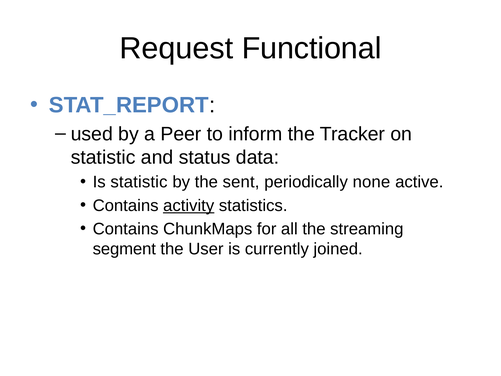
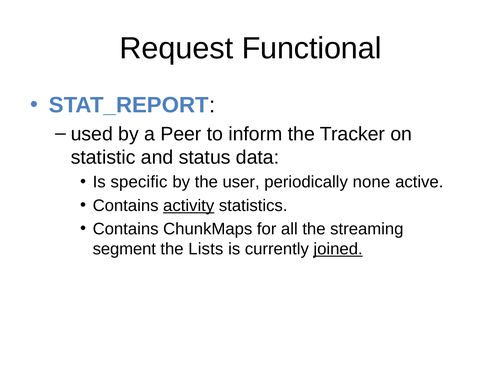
Is statistic: statistic -> specific (139, 182)
sent: sent -> user (241, 182)
User: User -> Lists (206, 249)
joined underline: none -> present (338, 249)
